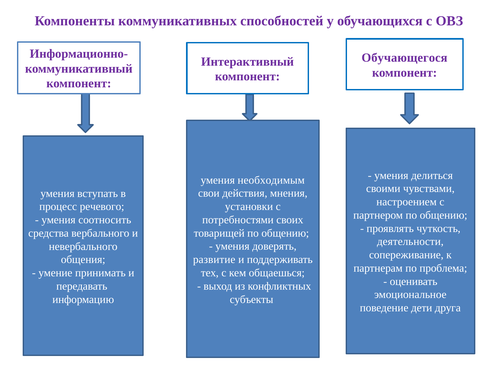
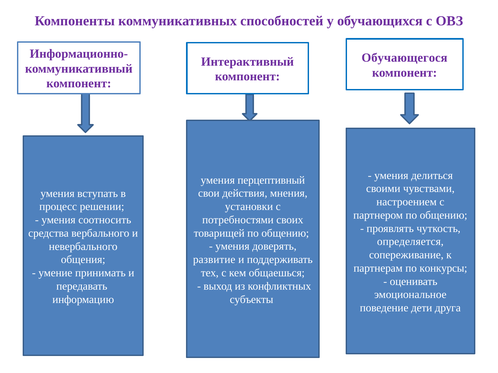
необходимым: необходимым -> перцептивный (271, 180)
речевого: речевого -> решении (102, 207)
деятельности: деятельности -> определяется (410, 242)
проблема: проблема -> конкурсы (443, 269)
